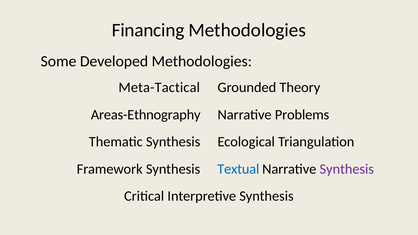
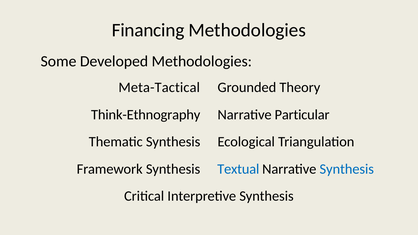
Areas-Ethnography: Areas-Ethnography -> Think-Ethnography (146, 115)
Problems: Problems -> Particular (302, 115)
Synthesis colour: purple -> blue (347, 169)
